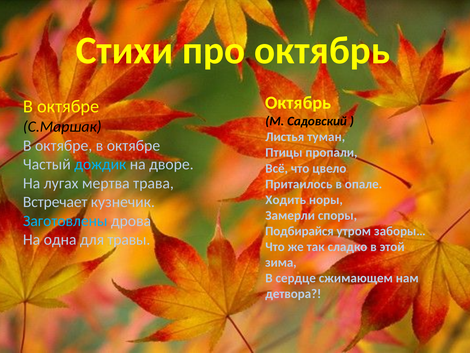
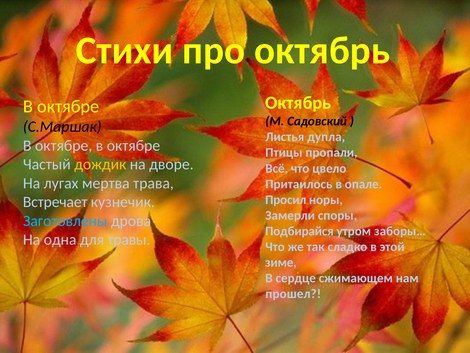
туман: туман -> дупла (326, 137)
дождик colour: light blue -> yellow (100, 164)
Ходить: Ходить -> Просил (286, 199)
зима: зима -> зиме (281, 262)
детвора: детвора -> прошел (293, 294)
